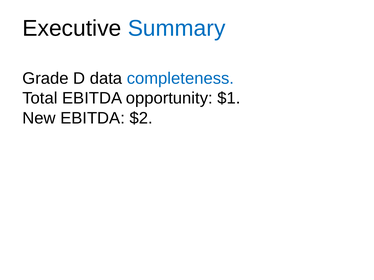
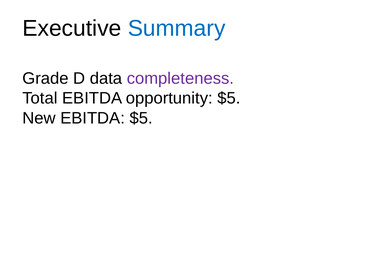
completeness colour: blue -> purple (180, 78)
opportunity $1: $1 -> $5 (229, 98)
EBITDA $2: $2 -> $5 (141, 118)
